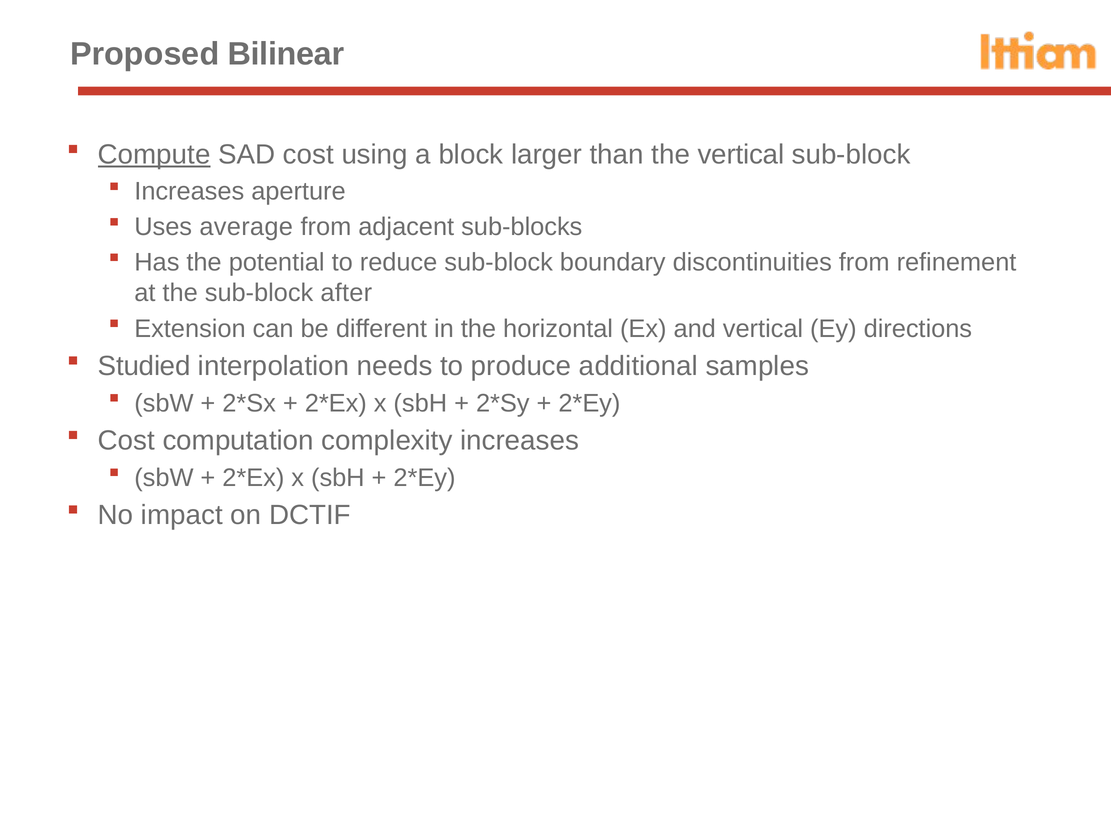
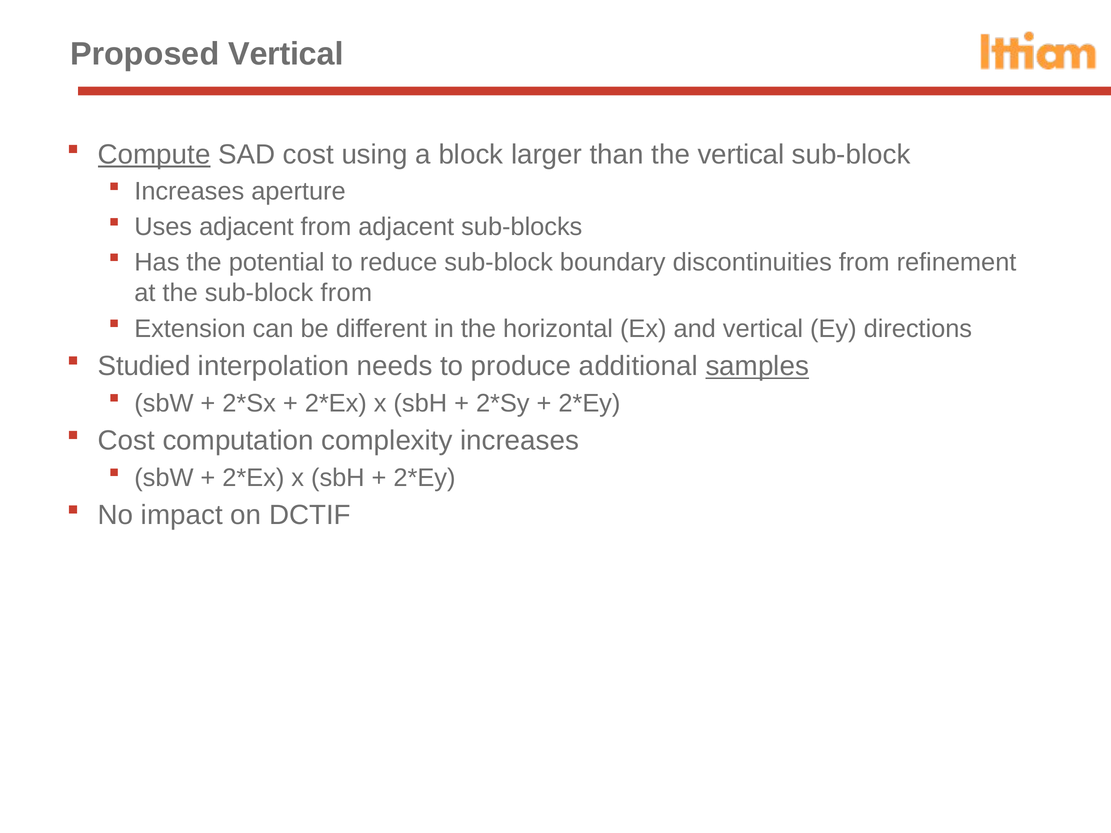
Proposed Bilinear: Bilinear -> Vertical (286, 54)
Uses average: average -> adjacent (246, 227)
sub-block after: after -> from (346, 293)
samples underline: none -> present (757, 366)
